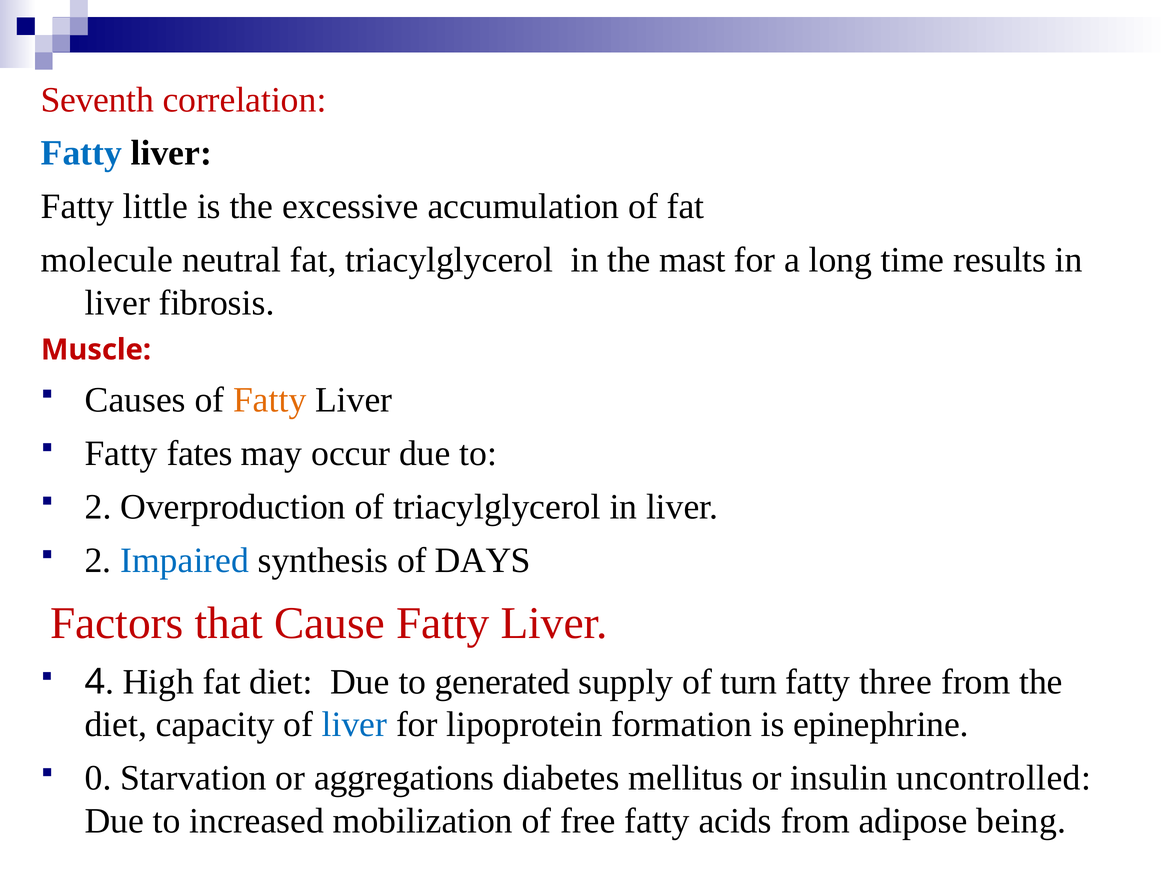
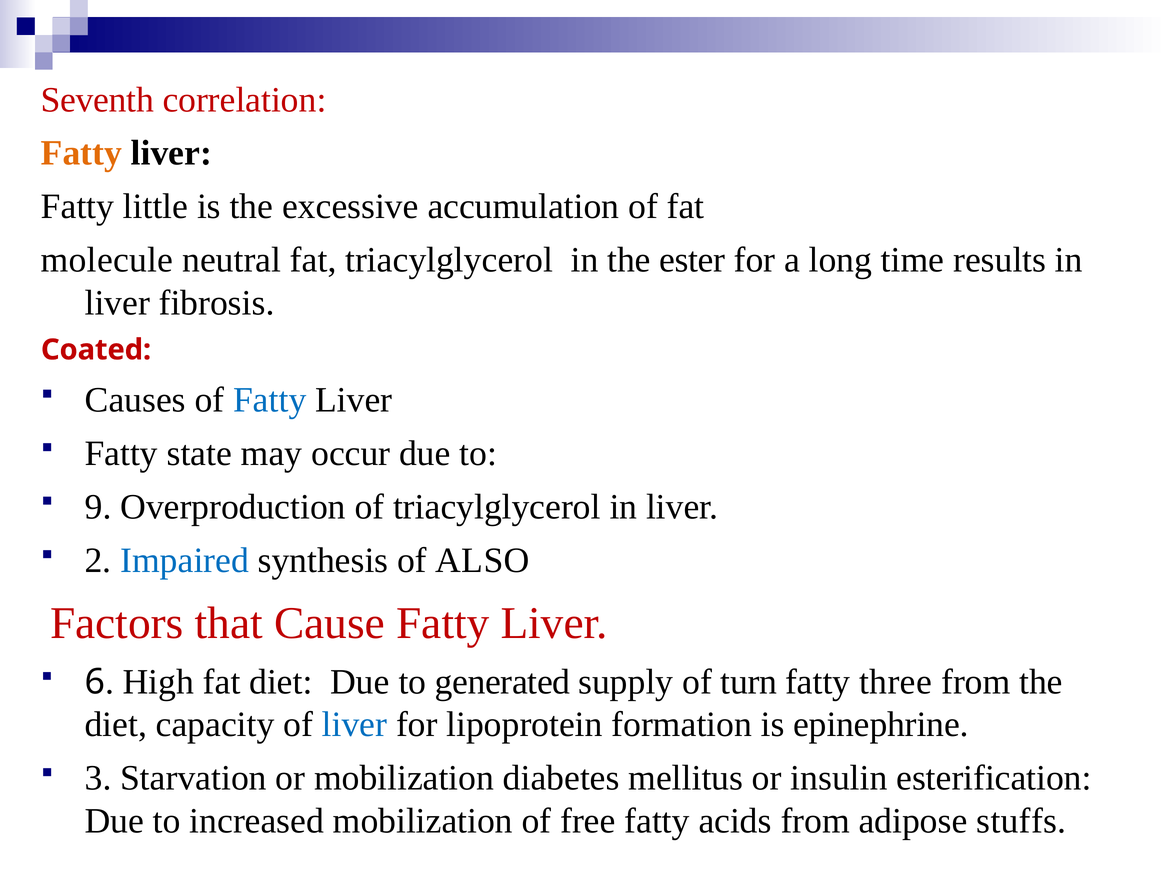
Fatty colour: blue -> orange (81, 153)
mast: mast -> ester (692, 260)
Muscle: Muscle -> Coated (96, 350)
Fatty colour: orange -> blue (270, 400)
fates: fates -> state (199, 454)
2: 2 -> 9 (98, 507)
DAYS: DAYS -> ALSO (482, 561)
4: 4 -> 6 (95, 682)
0: 0 -> 3 (98, 779)
or aggregations: aggregations -> mobilization (404, 779)
uncontrolled: uncontrolled -> esterification (994, 779)
being: being -> stuffs (1021, 822)
